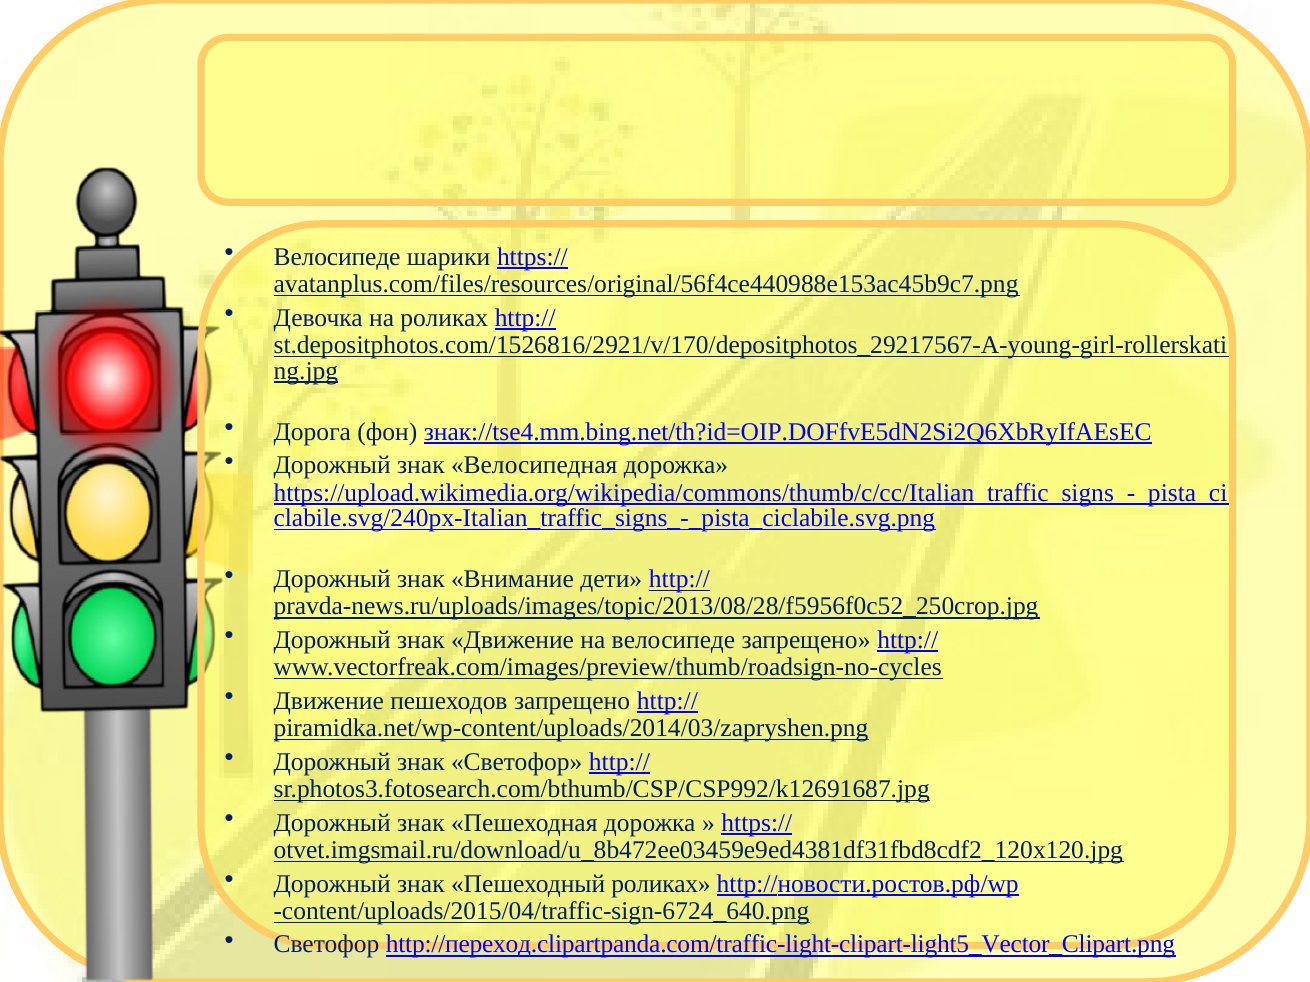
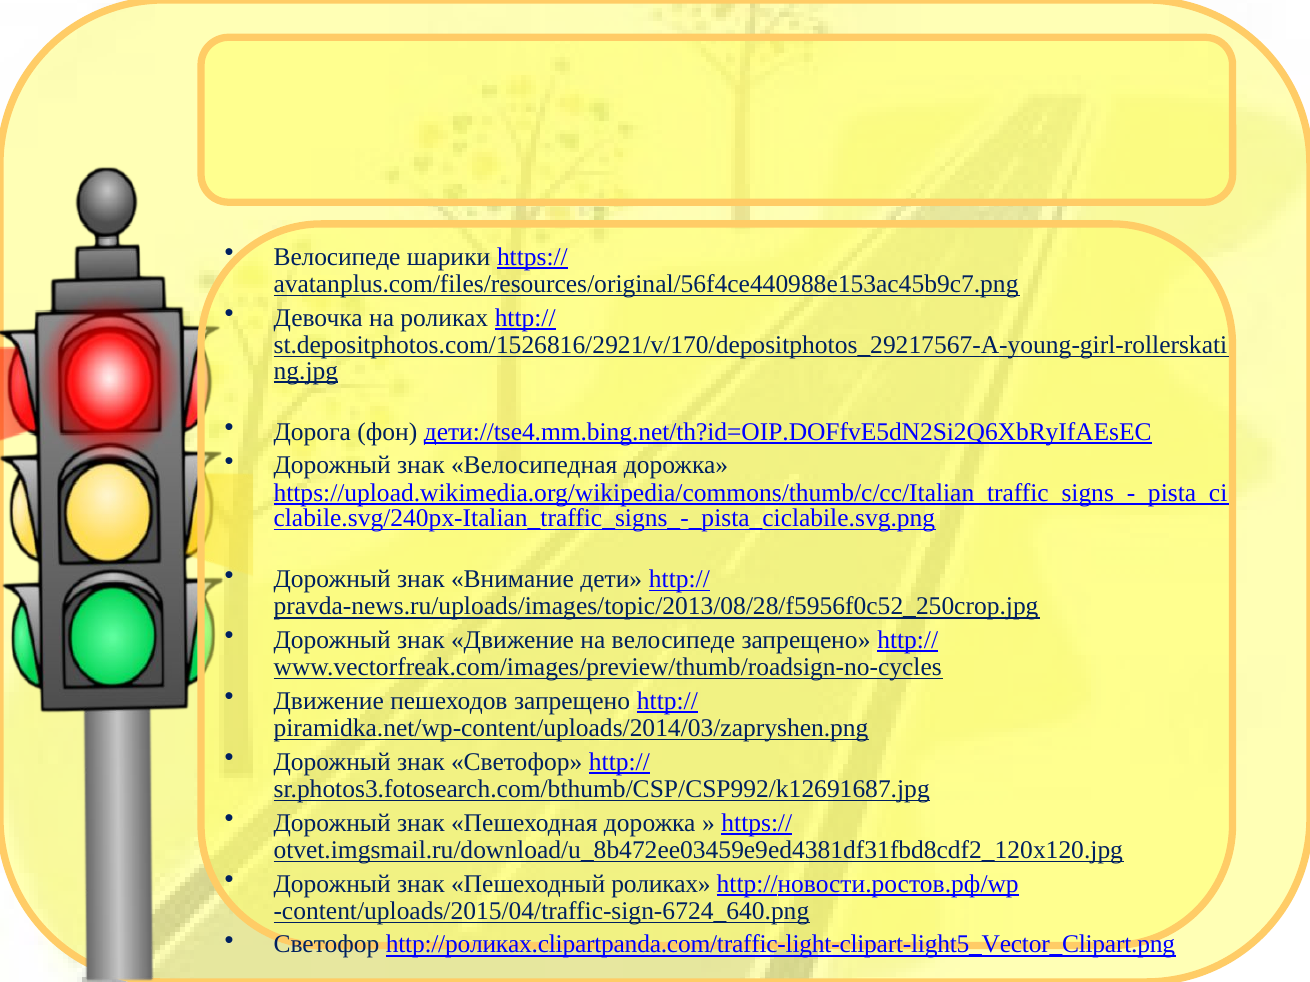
знак://tse4.mm.bing.net/th?id=OIP.DOFfvE5dN2Si2Q6XbRyIfAEsEC: знак://tse4.mm.bing.net/th?id=OIP.DOFfvE5dN2Si2Q6XbRyIfAEsEC -> дети://tse4.mm.bing.net/th?id=OIP.DOFfvE5dN2Si2Q6XbRyIfAEsEC (788, 432)
http://переход.clipartpanda.com/traffic-light-clipart-light5_Vector_Clipart.png: http://переход.clipartpanda.com/traffic-light-clipart-light5_Vector_Clipart.png -> http://роликах.clipartpanda.com/traffic-light-clipart-light5_Vector_Clipart.png (780, 945)
